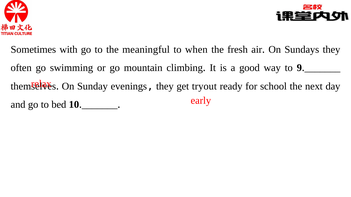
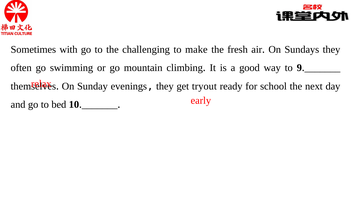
meaningful: meaningful -> challenging (146, 50)
when: when -> make (196, 50)
